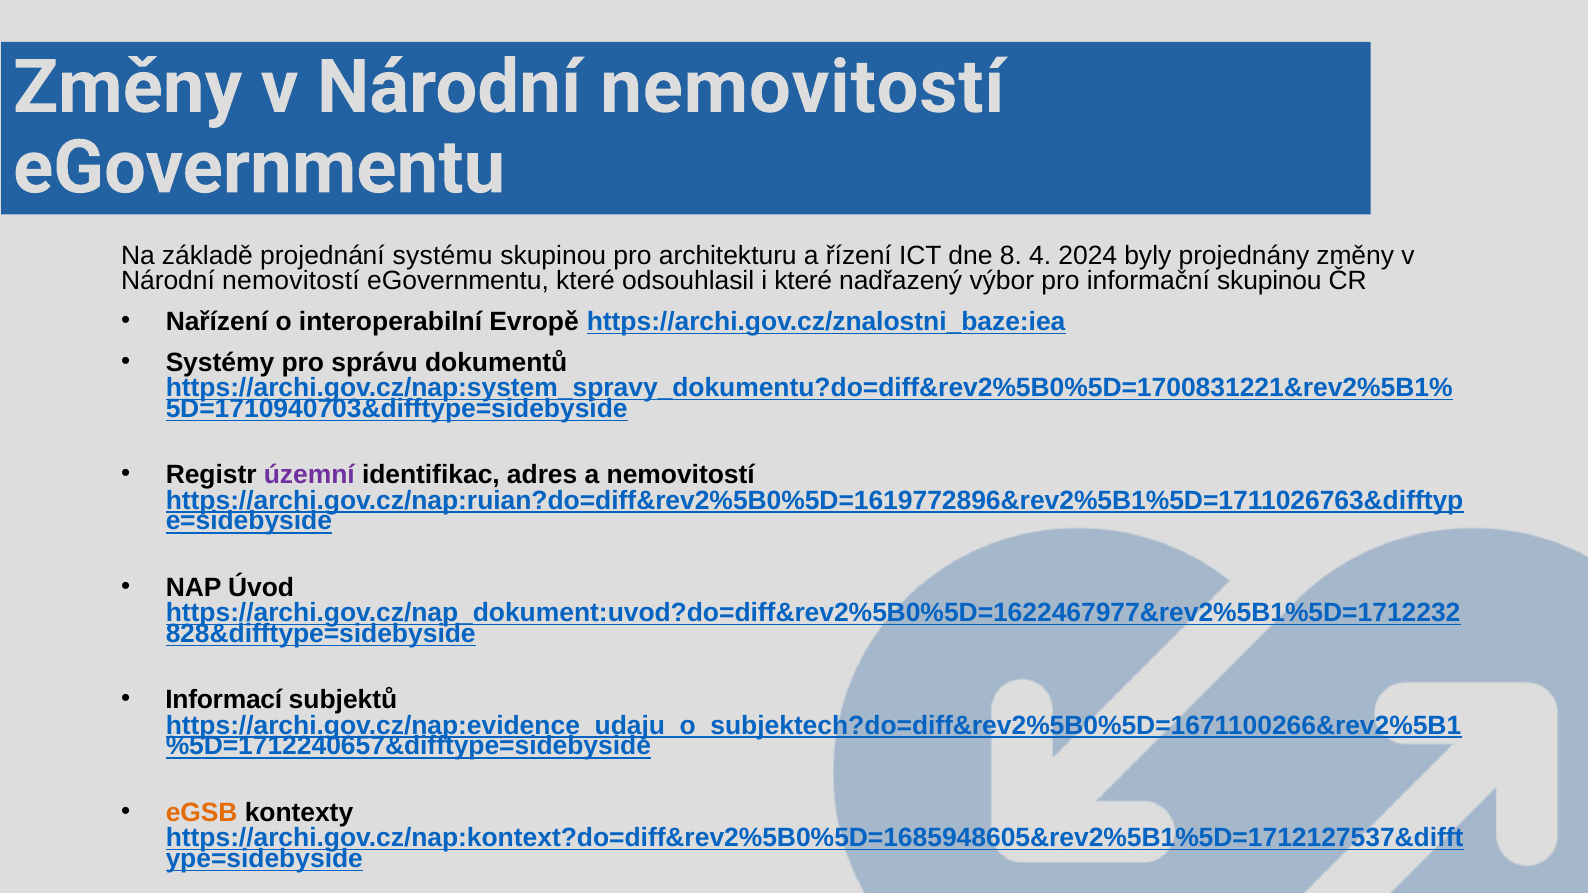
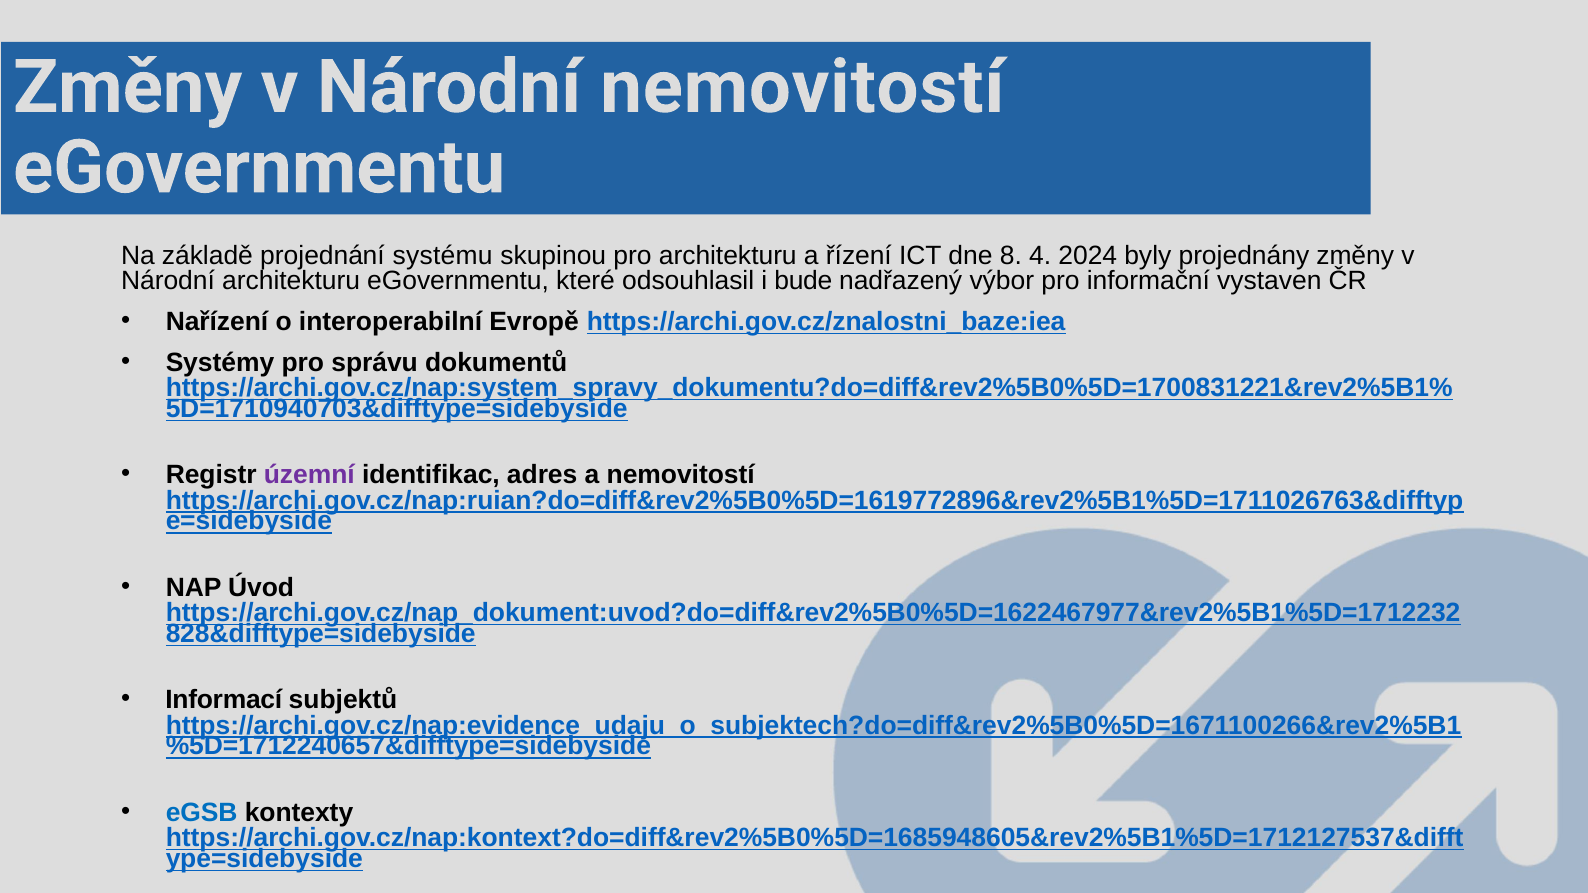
nemovitostí: nemovitostí -> architekturu (291, 281)
i které: které -> bude (803, 281)
informační skupinou: skupinou -> vystaven (1269, 281)
eGSB colour: orange -> blue (202, 813)
